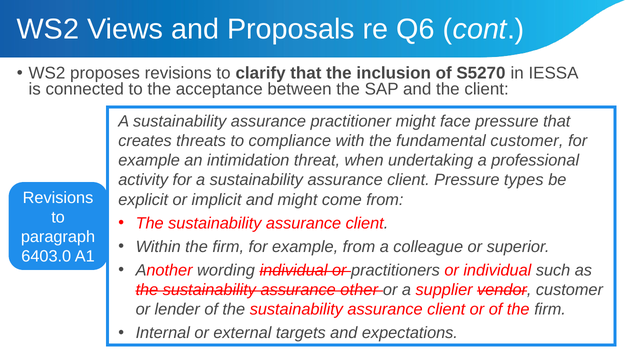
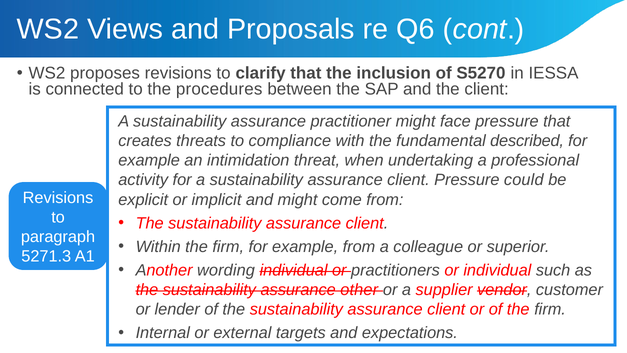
acceptance: acceptance -> procedures (219, 89)
fundamental customer: customer -> described (527, 141)
types: types -> could (524, 180)
6403.0: 6403.0 -> 5271.3 (46, 256)
